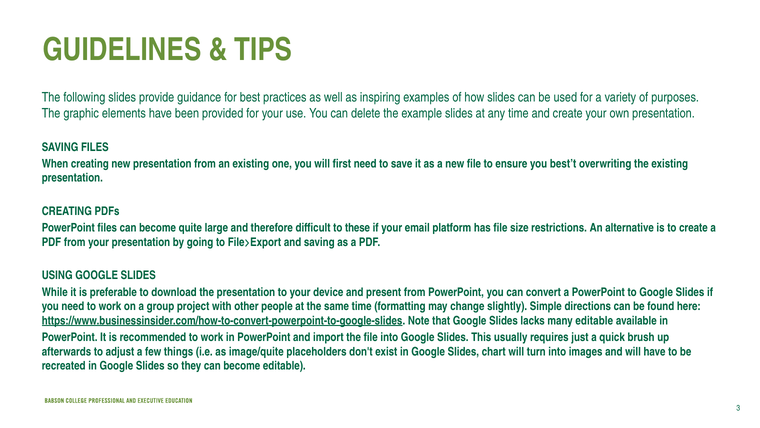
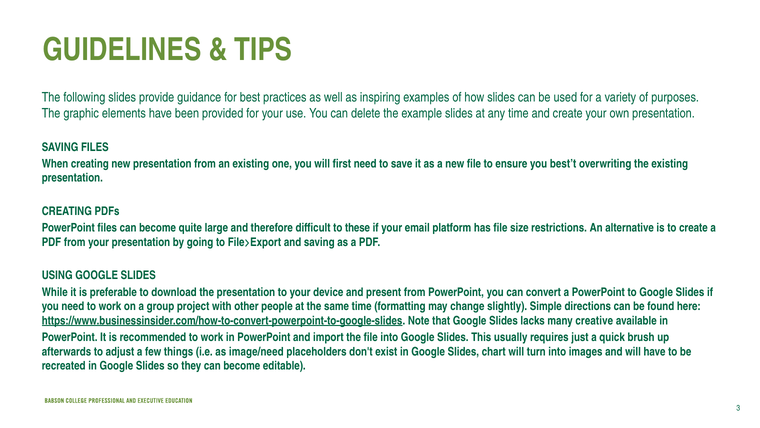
many editable: editable -> creative (594, 320)
image/quite: image/quite -> image/need (256, 351)
